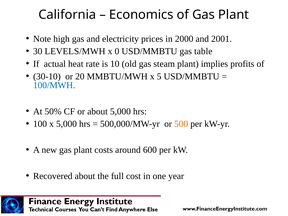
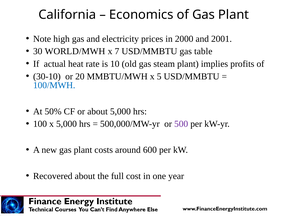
LEVELS/MWH: LEVELS/MWH -> WORLD/MWH (75, 51)
0: 0 -> 7 (117, 51)
500 colour: orange -> purple (181, 124)
